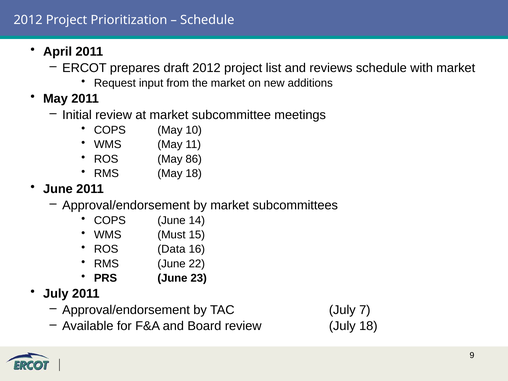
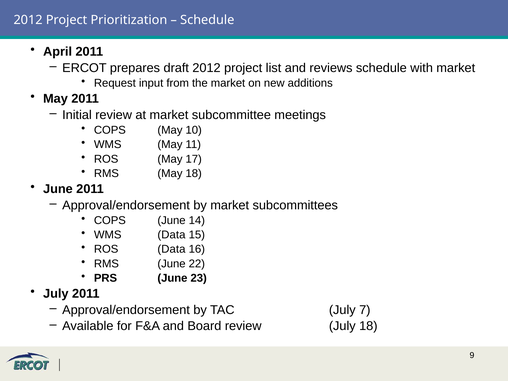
86: 86 -> 17 (194, 159)
WMS Must: Must -> Data (171, 235)
